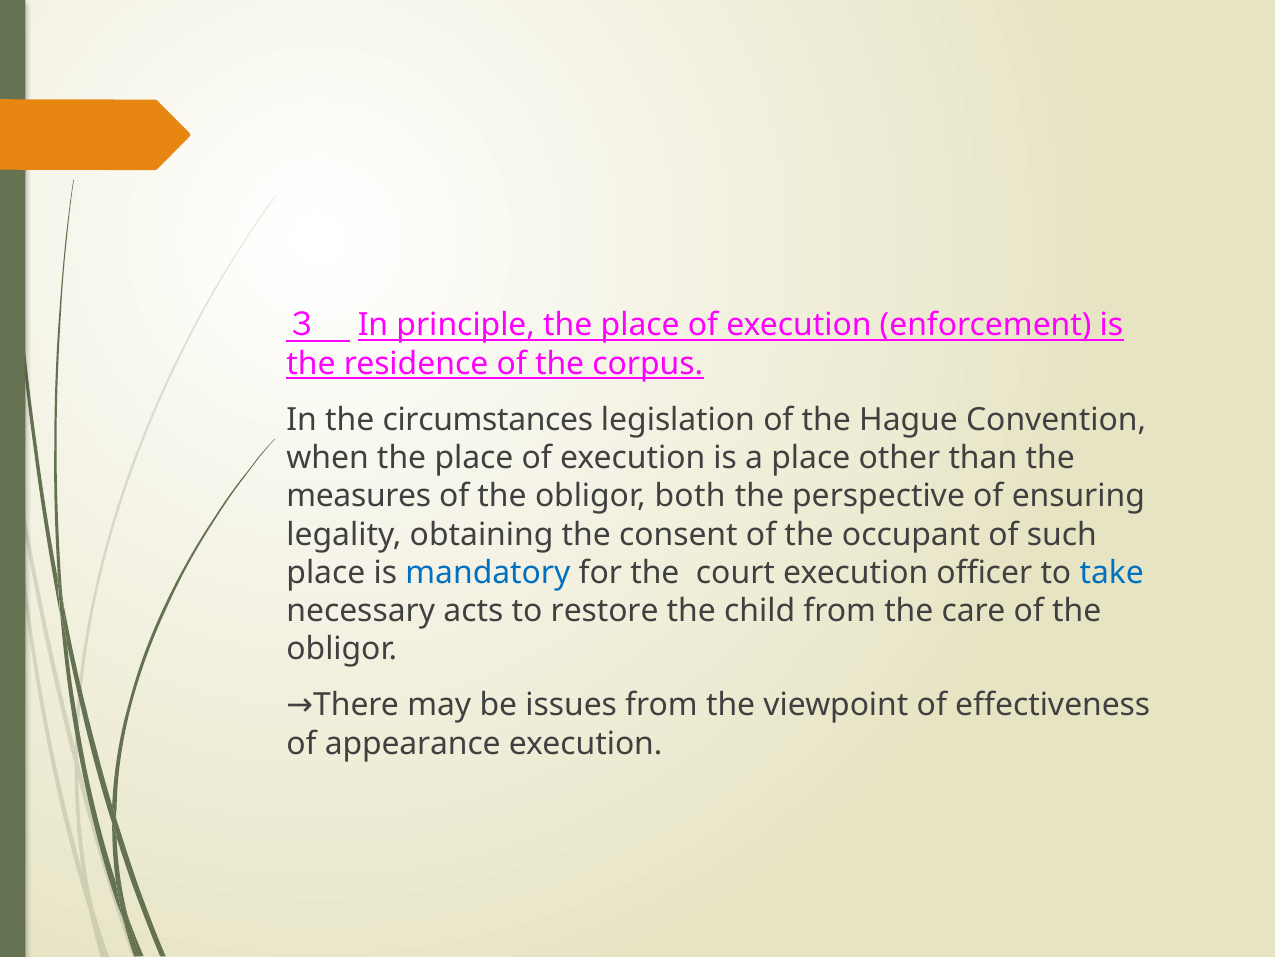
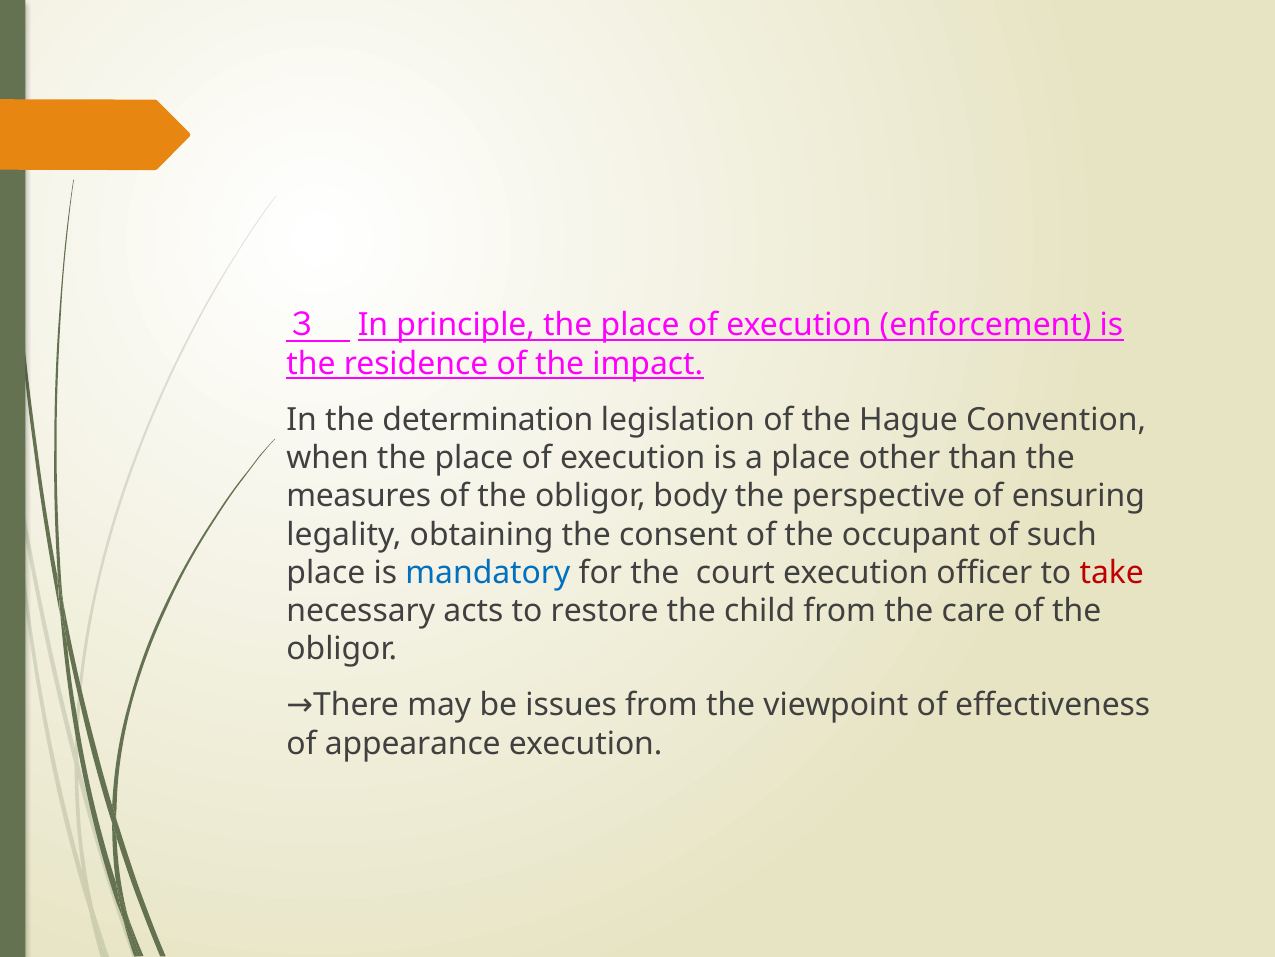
corpus: corpus -> impact (648, 363)
circumstances: circumstances -> determination (488, 419)
both: both -> body (690, 496)
take colour: blue -> red (1112, 572)
